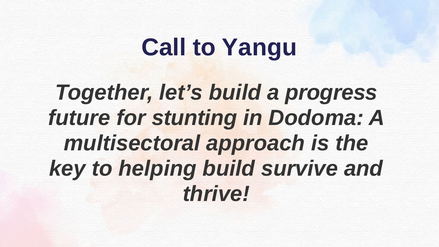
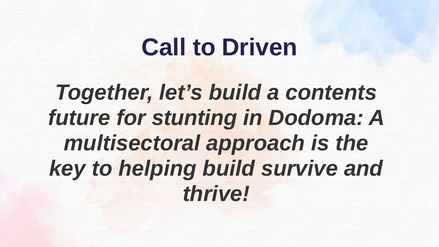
Yangu: Yangu -> Driven (260, 47)
progress: progress -> contents (331, 93)
